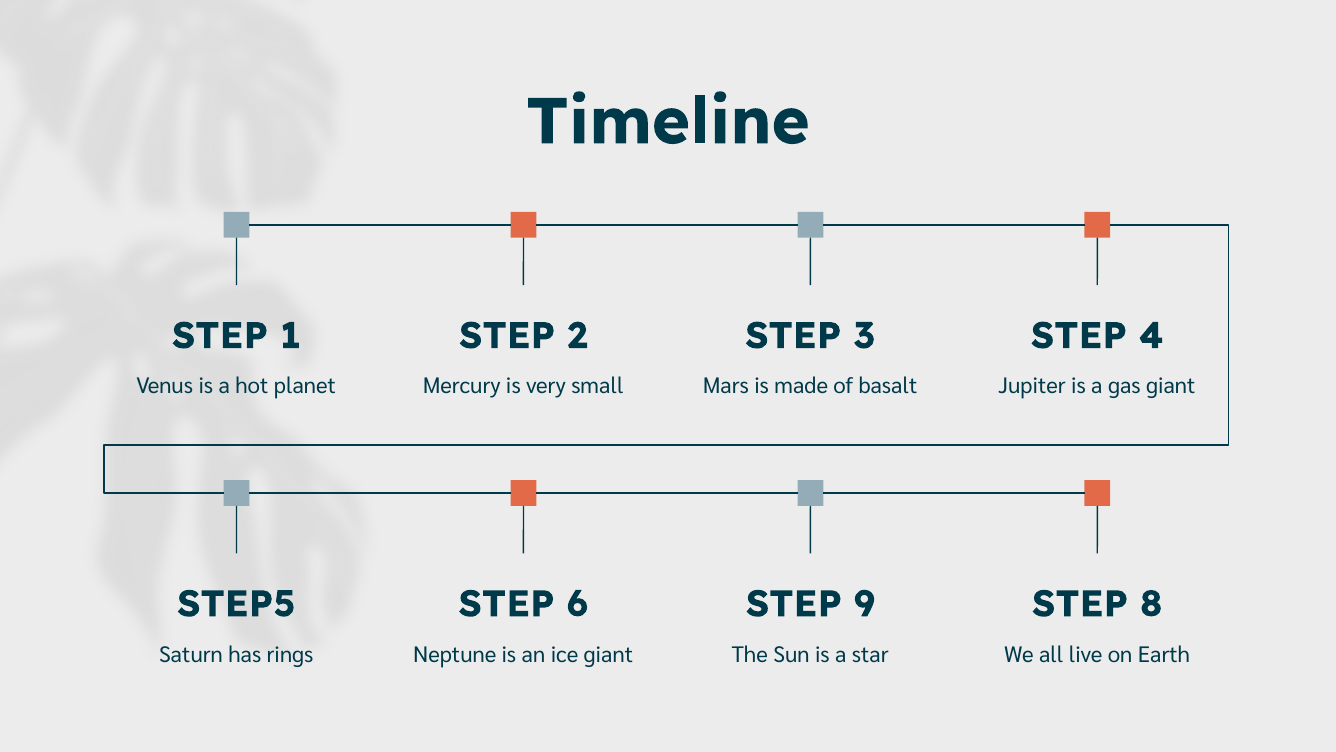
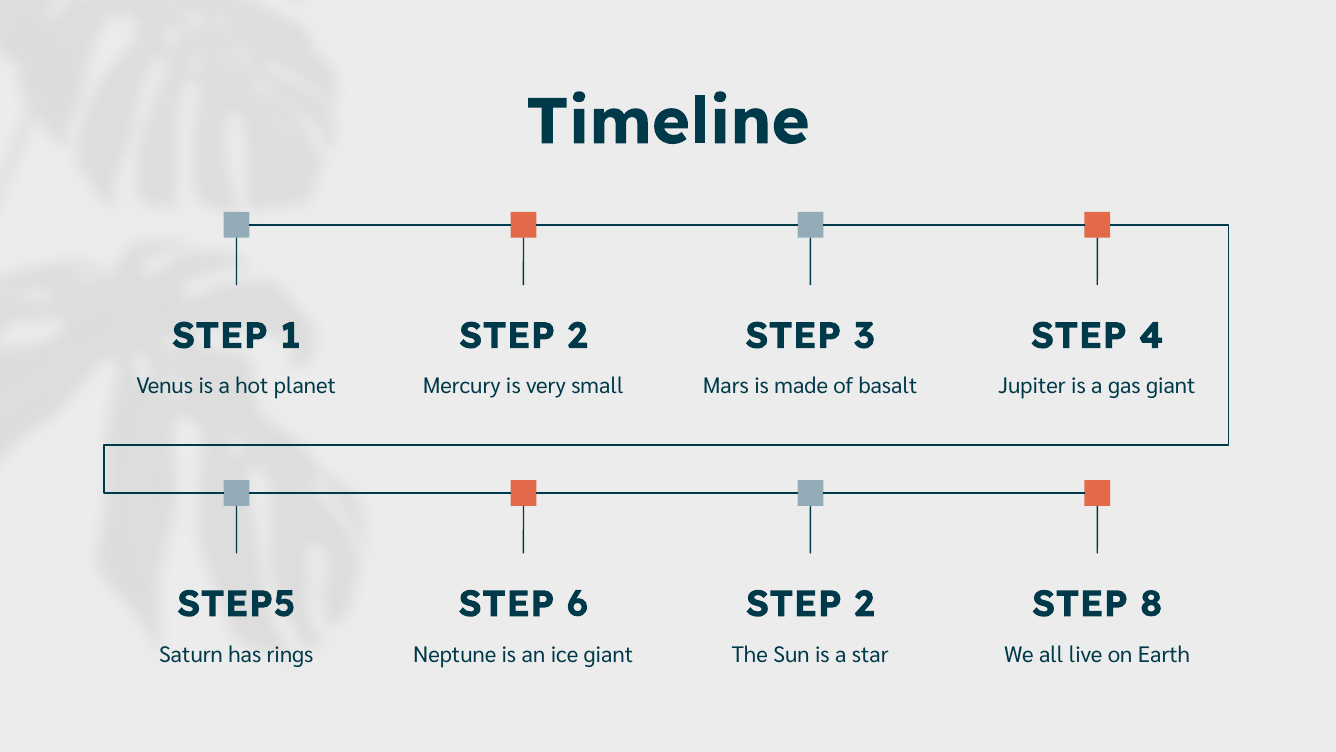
9: 9 -> 2 (864, 604)
